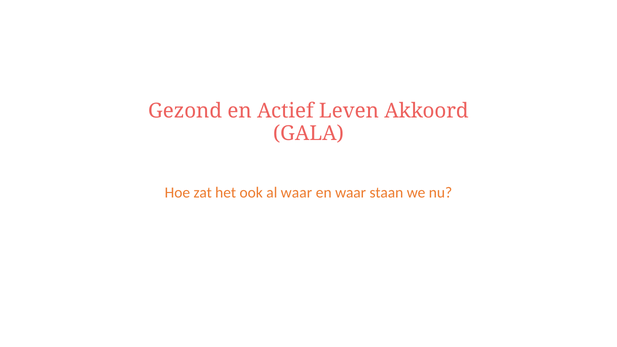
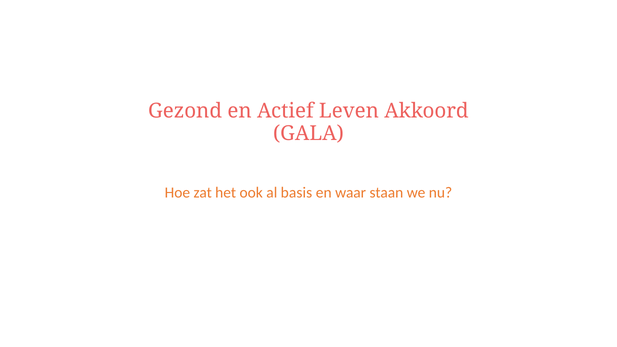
al waar: waar -> basis (296, 193)
